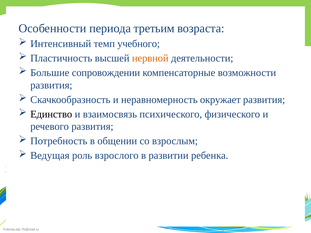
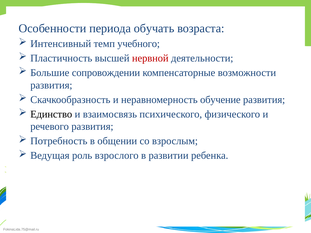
третьим: третьим -> обучать (154, 28)
нервной colour: orange -> red (150, 58)
окружает: окружает -> обучение (220, 100)
